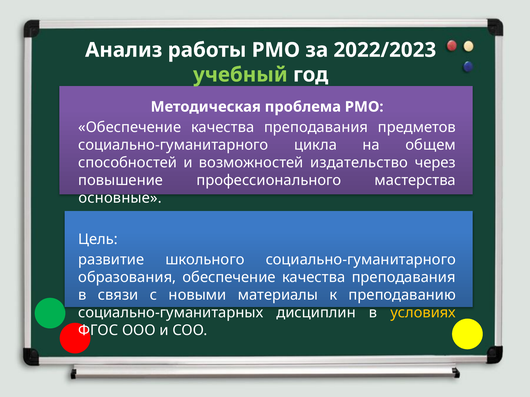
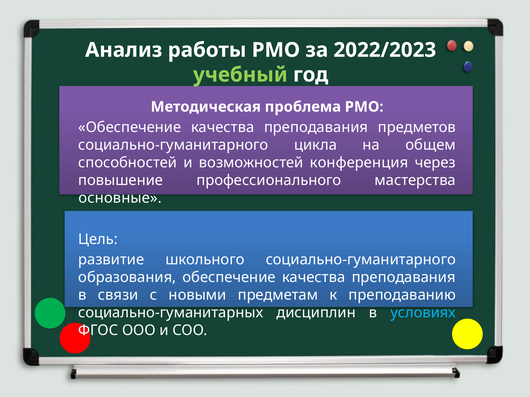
издательство: издательство -> конференция (359, 163)
материалы: материалы -> предметам (278, 295)
условиях colour: yellow -> light blue (423, 313)
